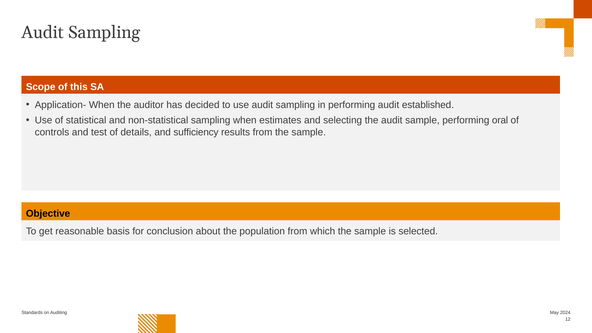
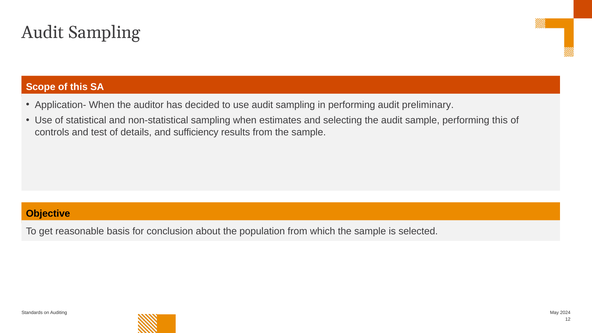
established: established -> preliminary (428, 105)
performing oral: oral -> this (500, 120)
